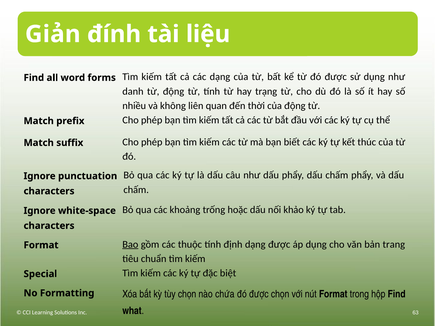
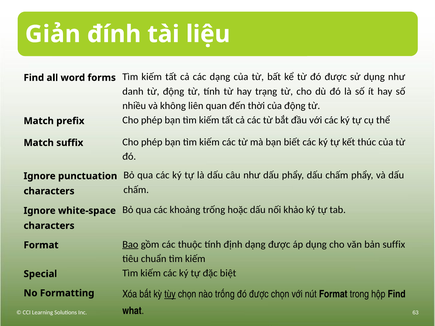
bản trang: trang -> suffix (394, 244)
tùy underline: none -> present (170, 294)
nào chứa: chứa -> trống (225, 294)
